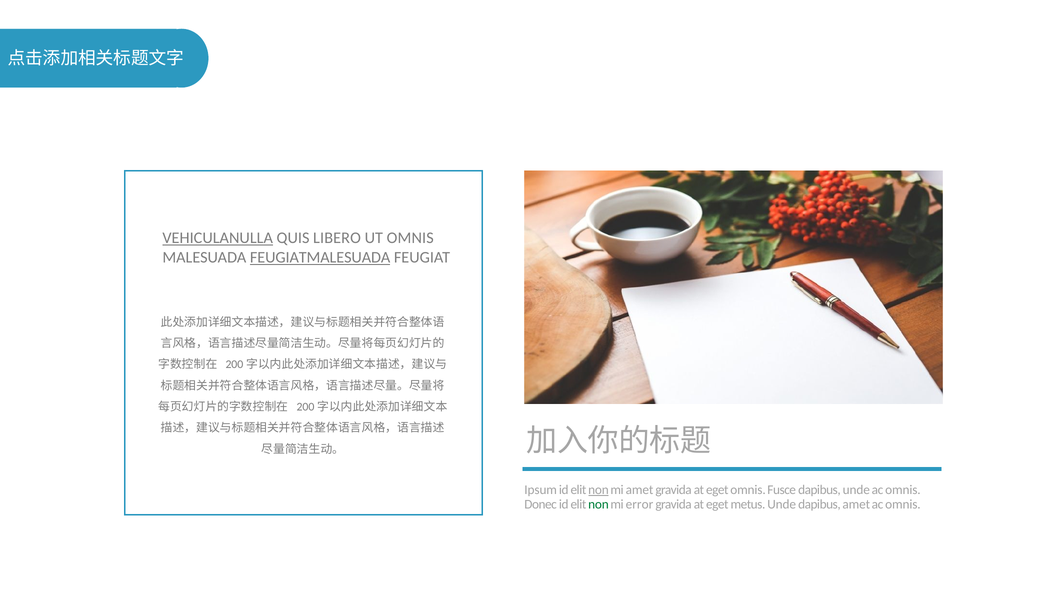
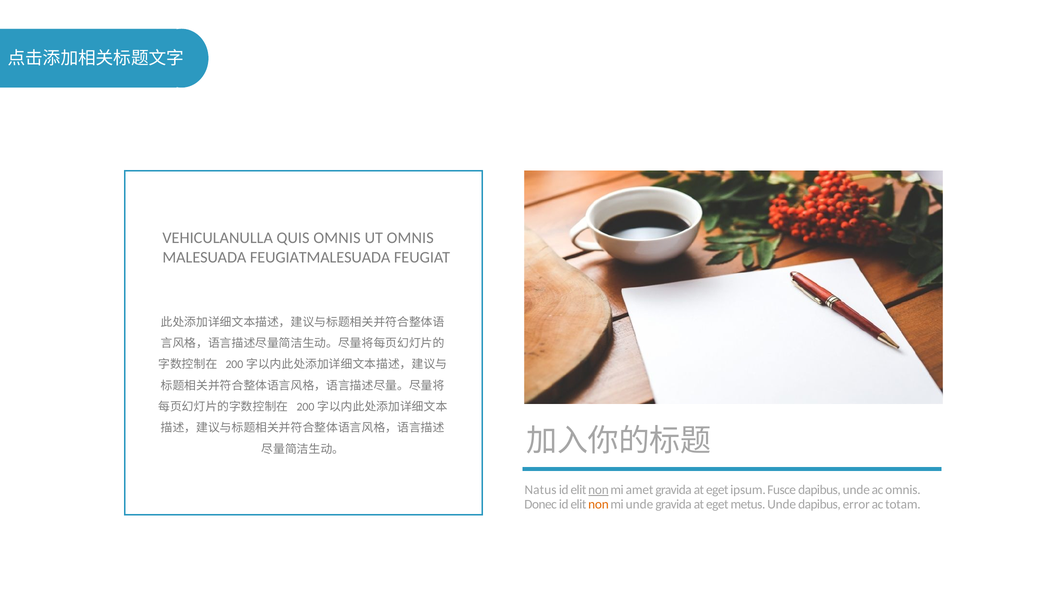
VEHICULANULLA underline: present -> none (218, 238)
QUIS LIBERO: LIBERO -> OMNIS (337, 238)
FEUGIATMALESUADA underline: present -> none (320, 258)
Ipsum: Ipsum -> Natus (541, 490)
eget omnis: omnis -> ipsum (748, 490)
non colour: green -> orange (598, 504)
mi error: error -> unde (640, 504)
dapibus amet: amet -> error (856, 504)
omnis: omnis -> totam (903, 504)
